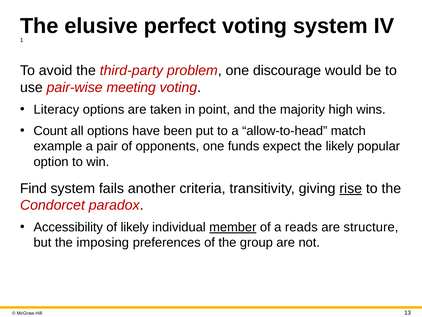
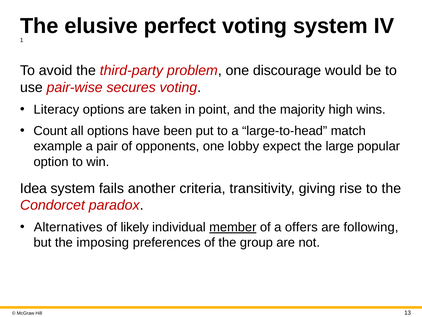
meeting: meeting -> secures (131, 87)
allow-to-head: allow-to-head -> large-to-head (285, 131)
funds: funds -> lobby (244, 146)
the likely: likely -> large (340, 146)
Find: Find -> Idea (33, 188)
rise underline: present -> none (351, 188)
Accessibility: Accessibility -> Alternatives (68, 227)
reads: reads -> offers (301, 227)
structure: structure -> following (371, 227)
